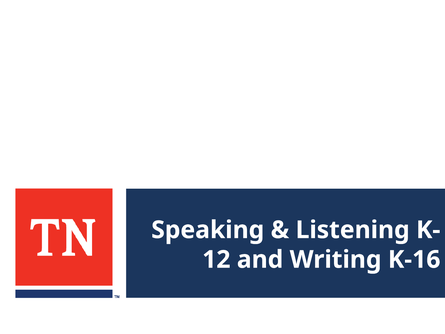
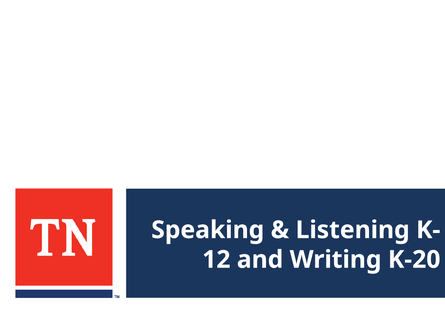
K-16: K-16 -> K-20 (414, 259)
